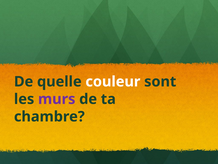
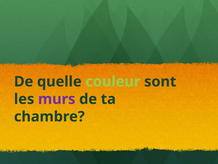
couleur colour: white -> light green (113, 81)
